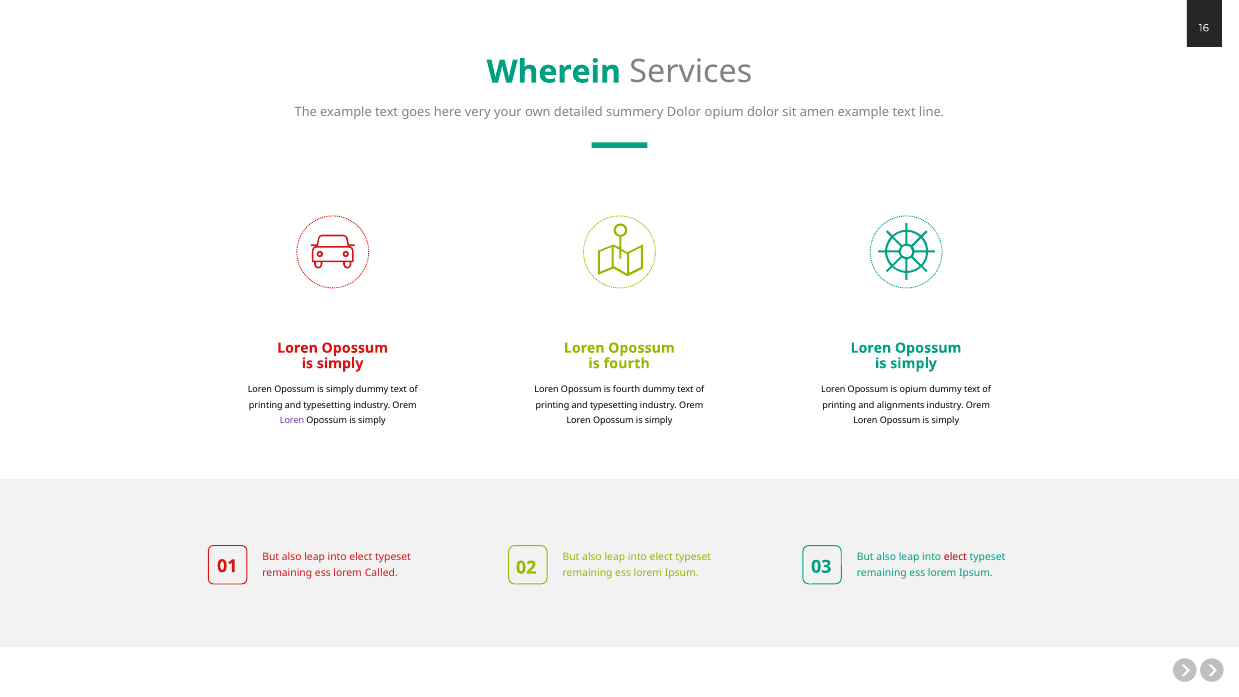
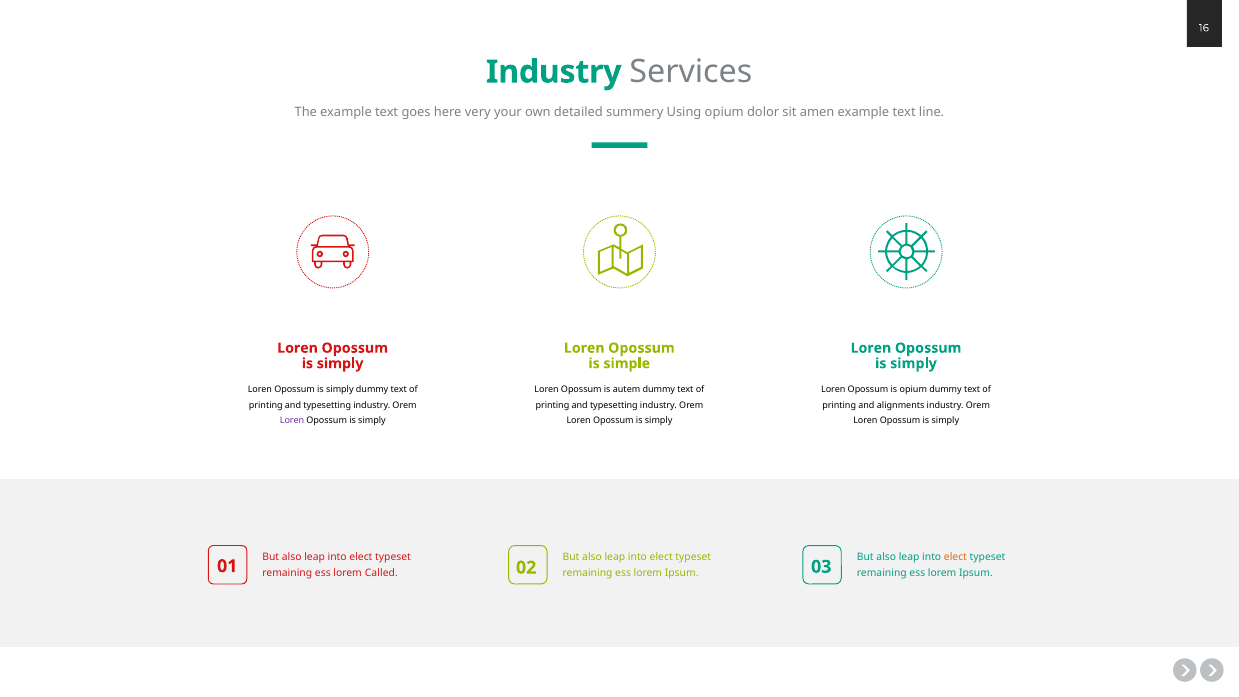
Wherein: Wherein -> Industry (554, 72)
summery Dolor: Dolor -> Using (684, 113)
fourth: fourth -> simple (627, 363)
fourth: fourth -> autem (627, 390)
elect colour: red -> orange (955, 557)
